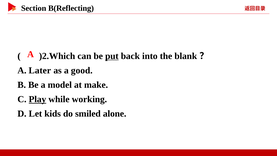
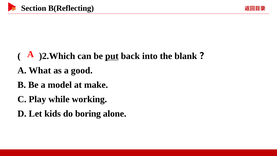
Later: Later -> What (40, 70)
Play underline: present -> none (37, 99)
smiled: smiled -> boring (88, 114)
